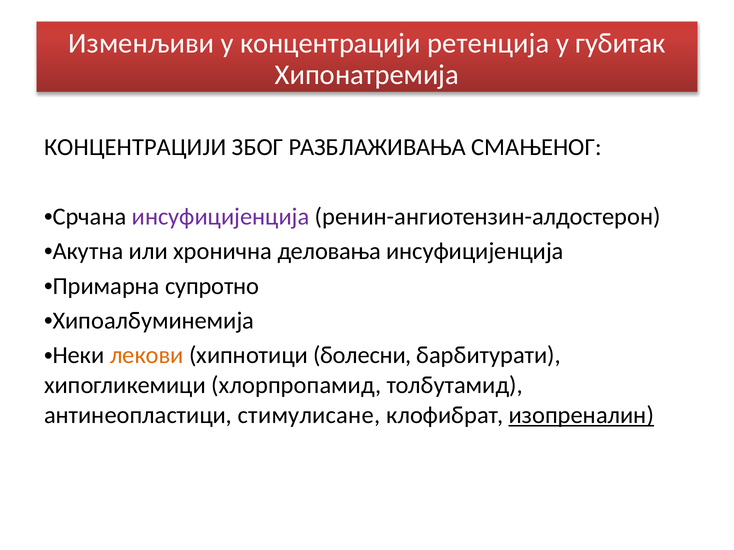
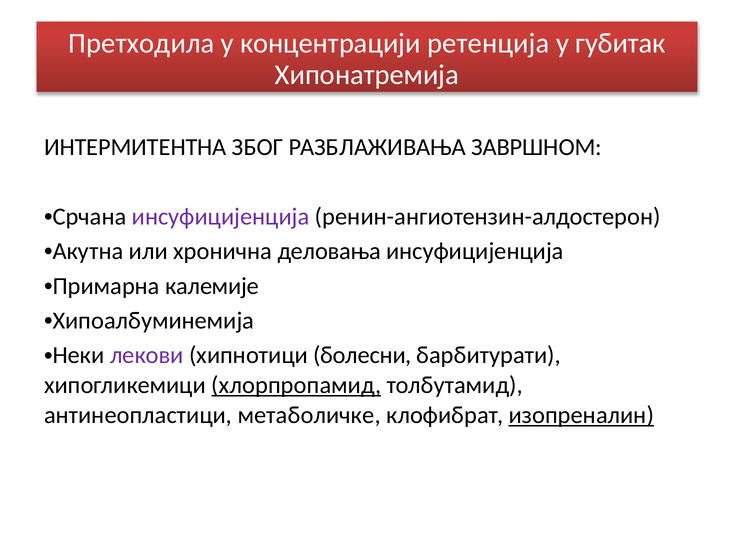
Изменљиви: Изменљиви -> Претходила (141, 43)
КОНЦЕНТРАЦИЈИ: КОНЦЕНТРАЦИЈИ -> ИНТЕРМИТЕНТНА (135, 147)
СМАЊЕНОГ: СМАЊЕНОГ -> ЗАВРШНОМ (537, 147)
супротно: супротно -> калемије (212, 286)
лекови colour: orange -> purple (147, 356)
хлорпропамид underline: none -> present (296, 386)
стимулисане: стимулисане -> метаболичке (309, 415)
